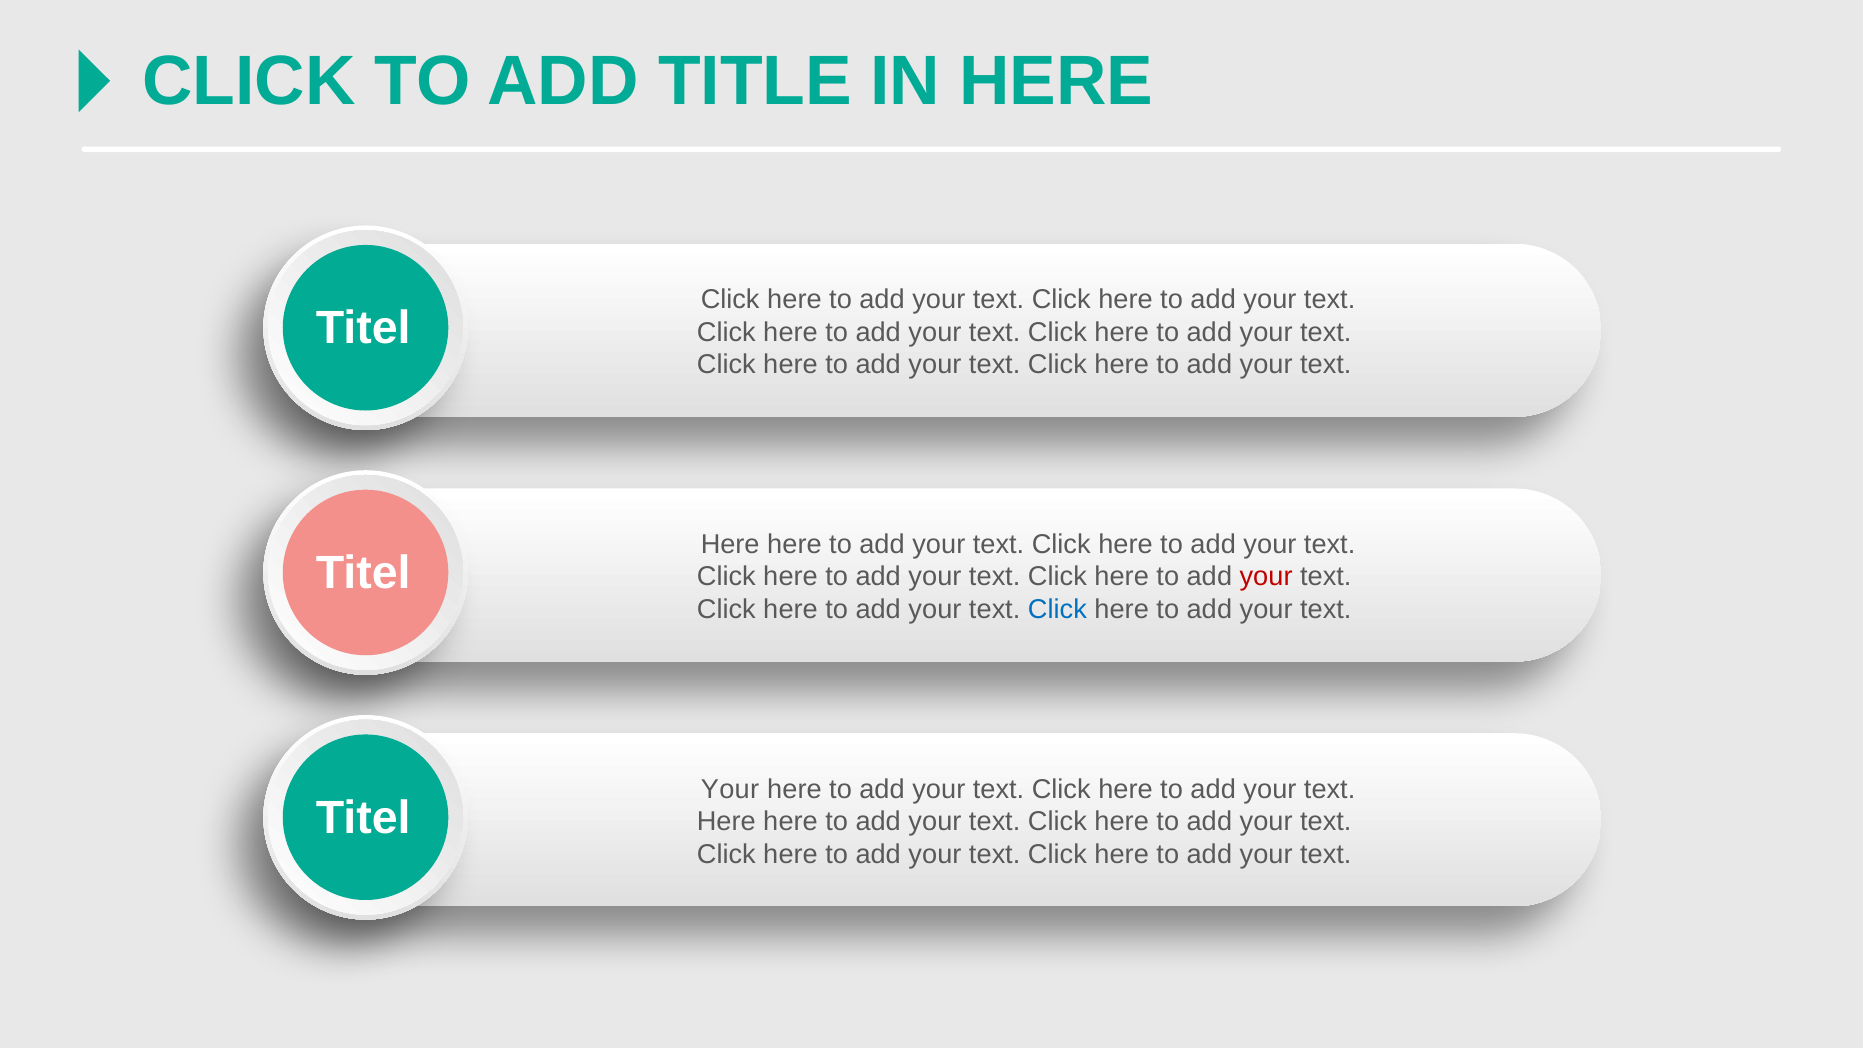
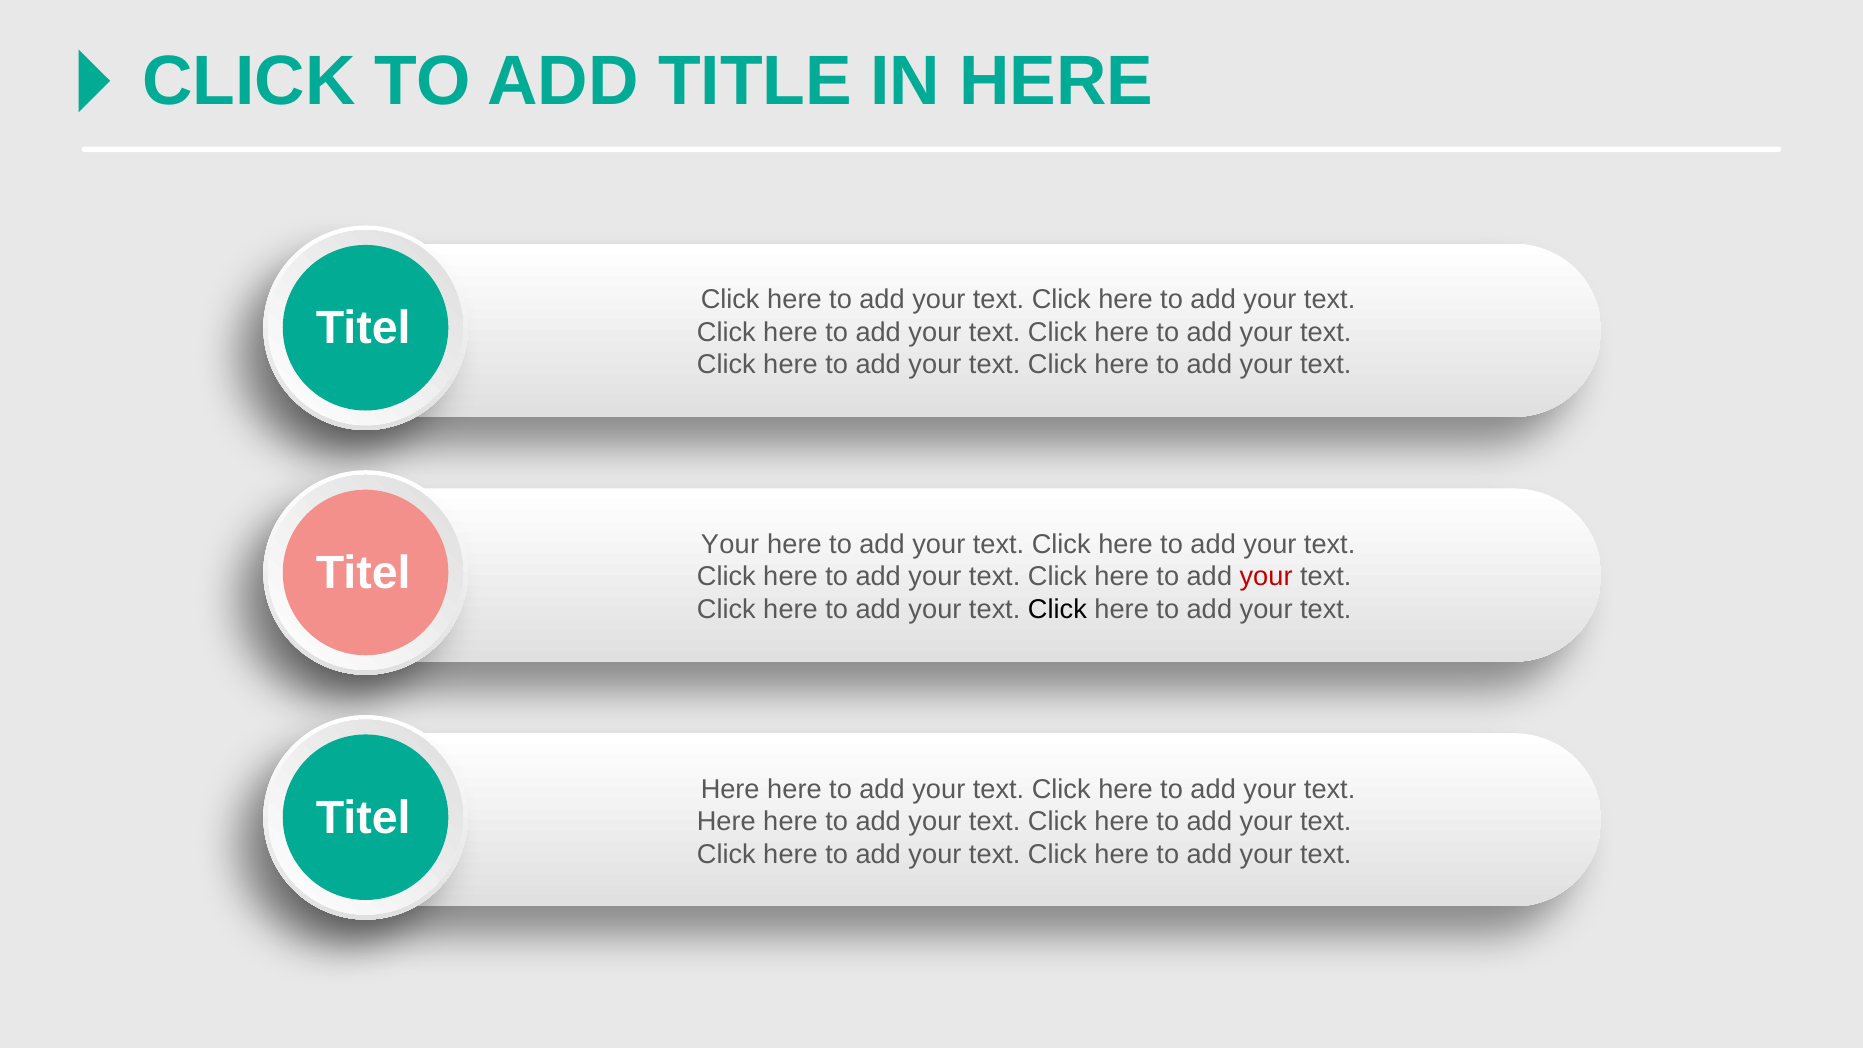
Here: Here -> Your (730, 544)
Click colour: blue -> black (1057, 610)
Your: Your -> Here (730, 789)
